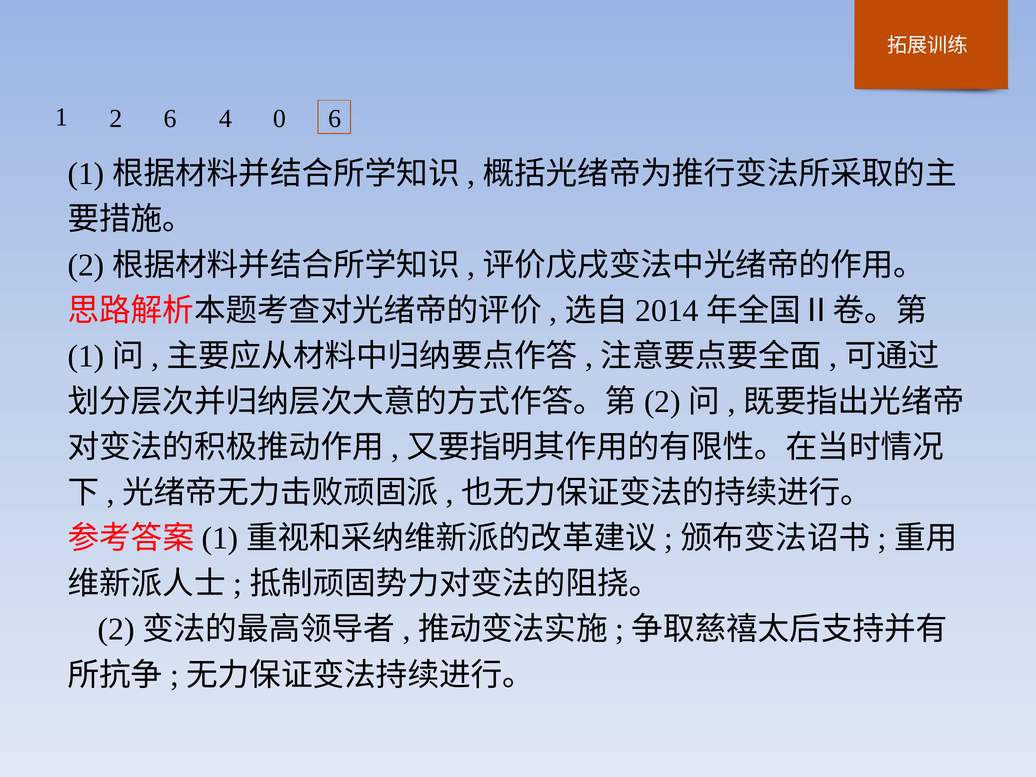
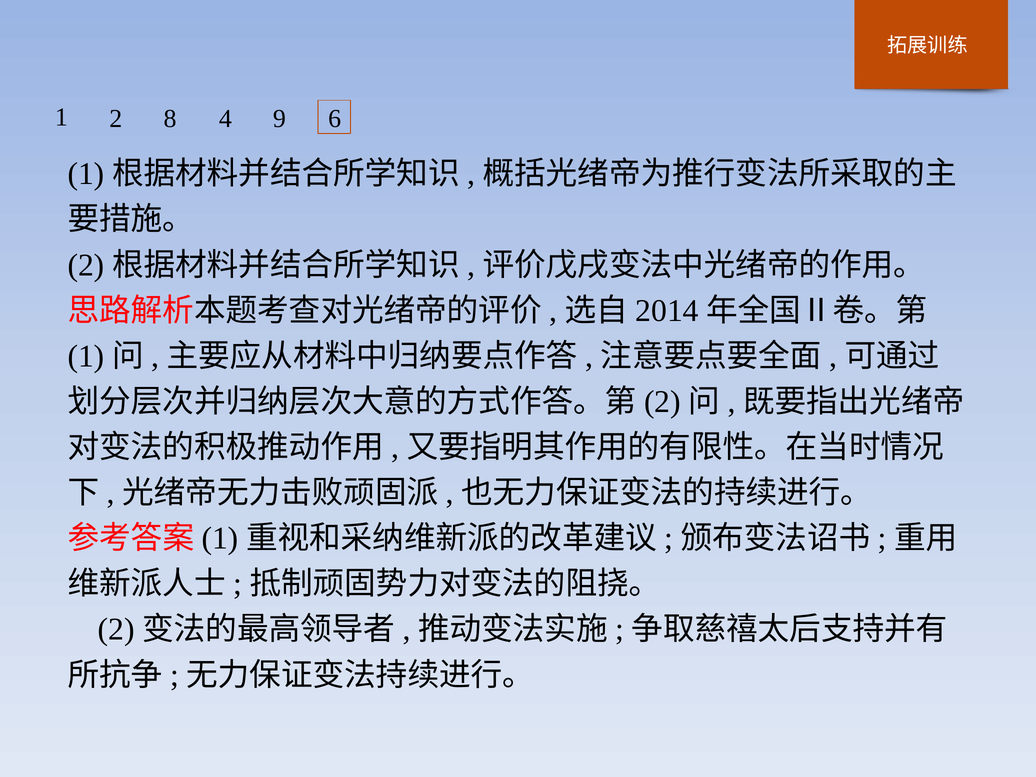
2 6: 6 -> 8 (170, 119)
0: 0 -> 9 (279, 119)
